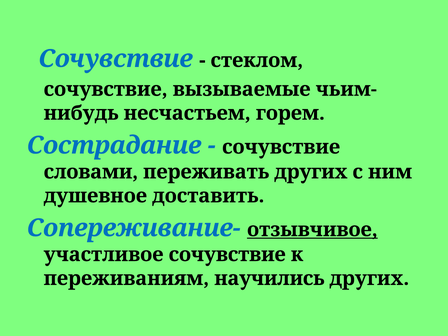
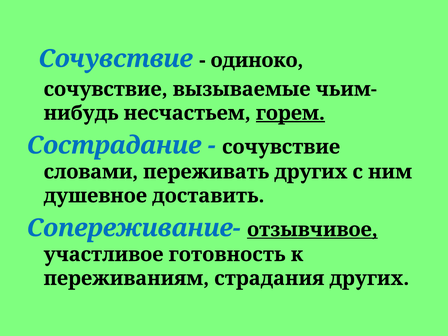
стеклом: стеклом -> одиноко (257, 60)
горем underline: none -> present (290, 113)
участливое сочувствие: сочувствие -> готовность (227, 255)
научились: научились -> страдания (269, 278)
